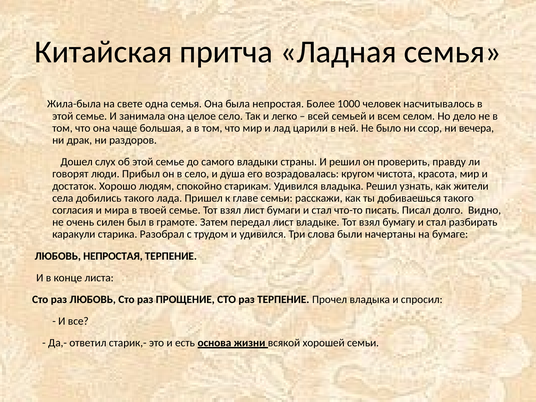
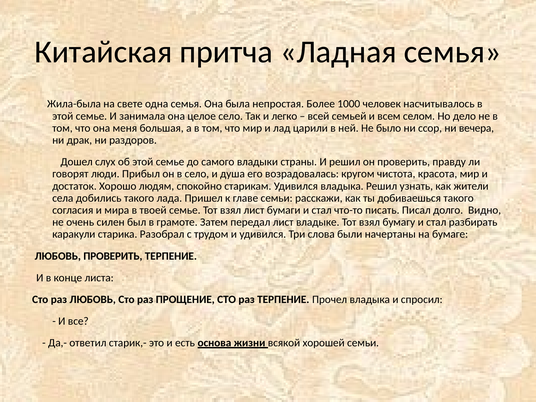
чаще: чаще -> меня (125, 128)
ЛЮБОВЬ НЕПРОСТАЯ: НЕПРОСТАЯ -> ПРОВЕРИТЬ (113, 256)
